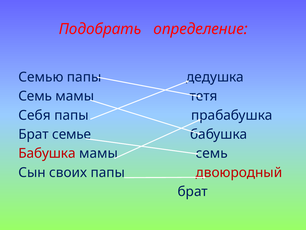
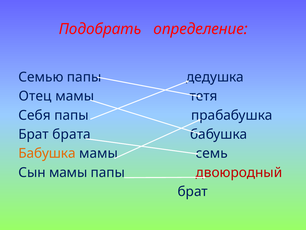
Семь: Семь -> Отец (35, 96)
семье: семье -> брата (72, 134)
Бабушка colour: red -> orange (47, 153)
Сын своих: своих -> мамы (68, 172)
